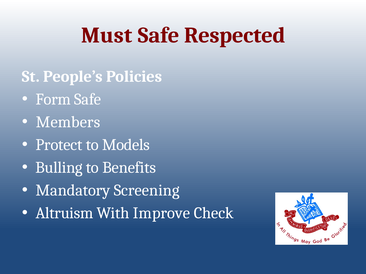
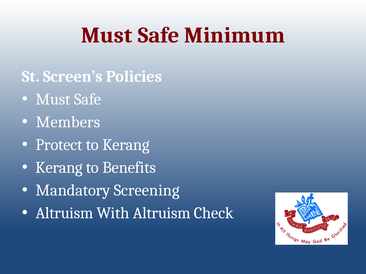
Respected: Respected -> Minimum (235, 35)
People’s: People’s -> Screen’s (73, 77)
Form: Form -> Must (53, 100)
to Models: Models -> Kerang (126, 145)
Bulling: Bulling -> Kerang (59, 168)
With Improve: Improve -> Altruism (162, 213)
